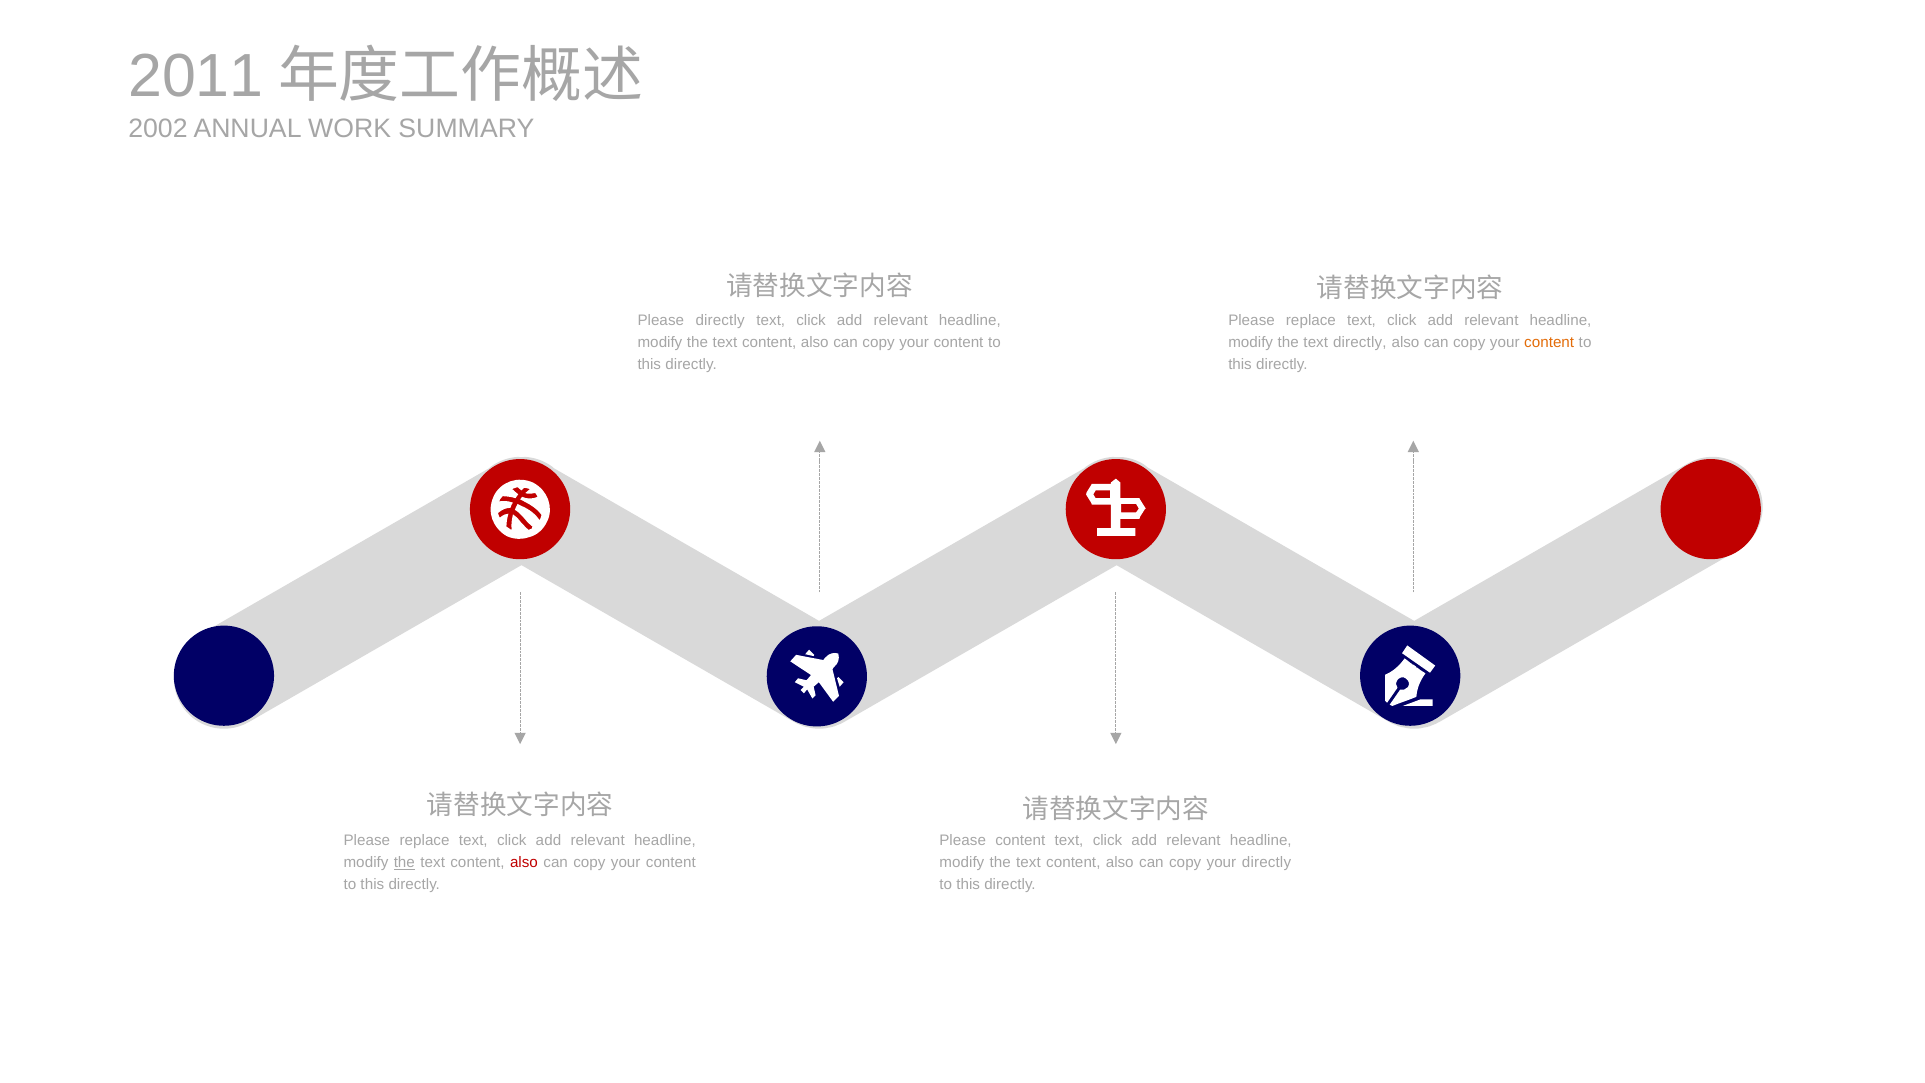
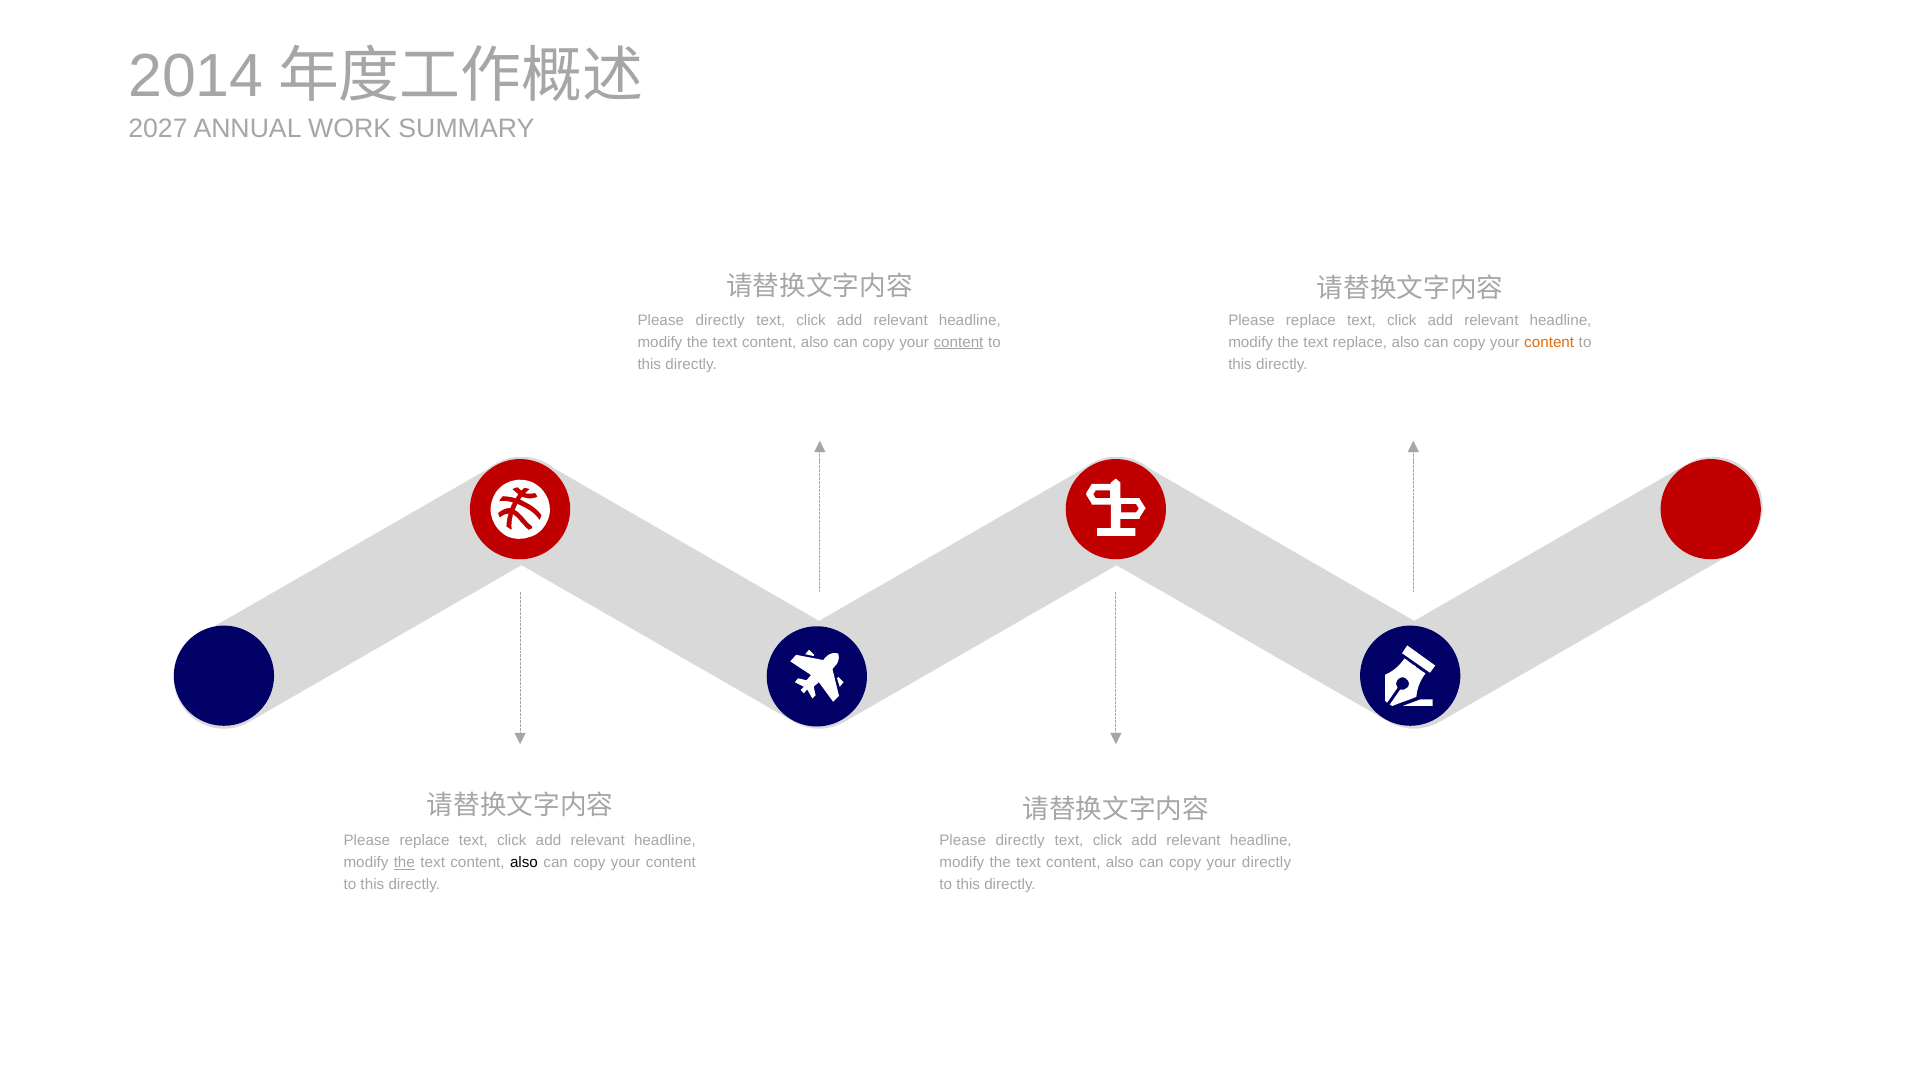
2011: 2011 -> 2014 (196, 76)
2002: 2002 -> 2027 (158, 129)
content underline: none -> present (958, 342)
text directly: directly -> replace (1360, 342)
content: content -> directly (1020, 841)
also colour: red -> black (524, 863)
